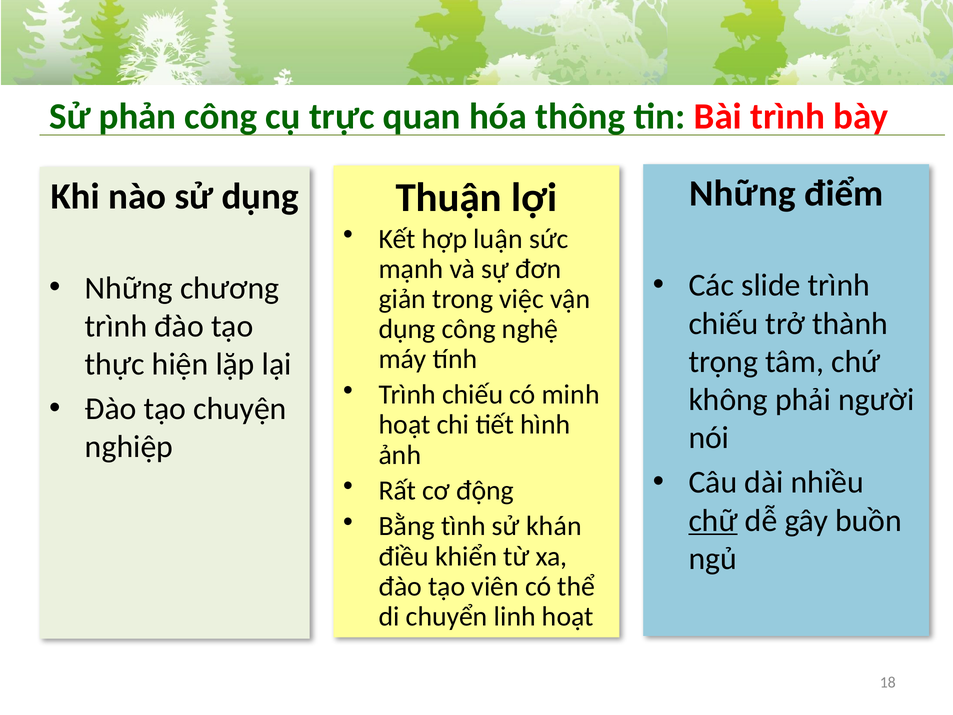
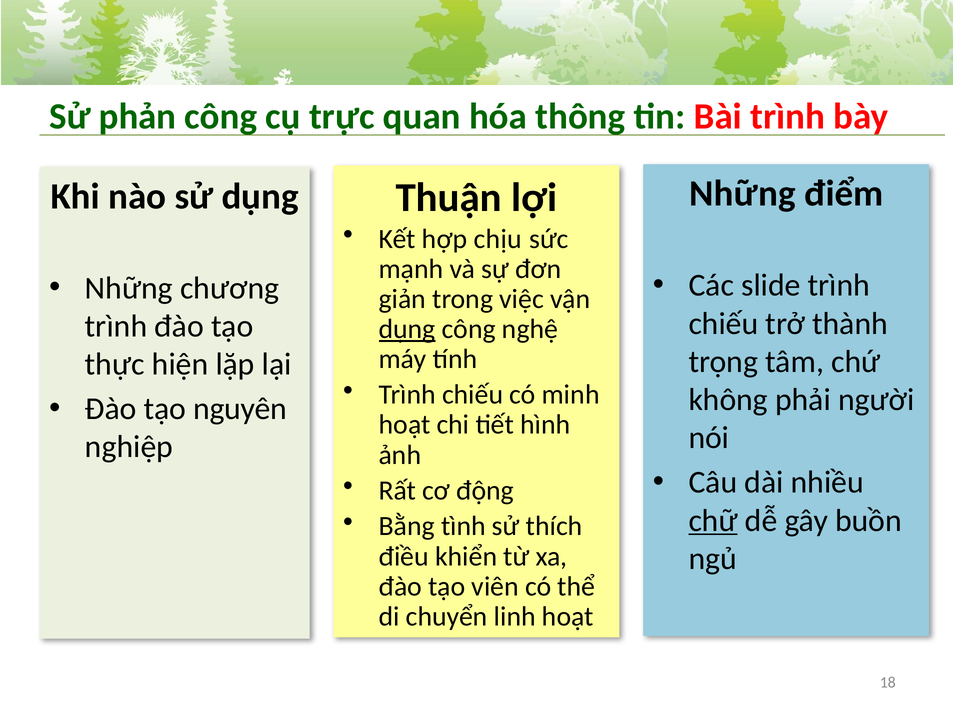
luận: luận -> chịu (498, 239)
dụng underline: none -> present (407, 329)
chuyện: chuyện -> nguyên (240, 409)
khán: khán -> thích (554, 526)
